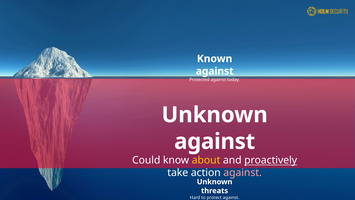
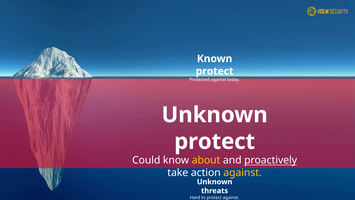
against: against -> protect (215, 71)
against: against -> protect (215, 141)
against colour: pink -> yellow (243, 172)
